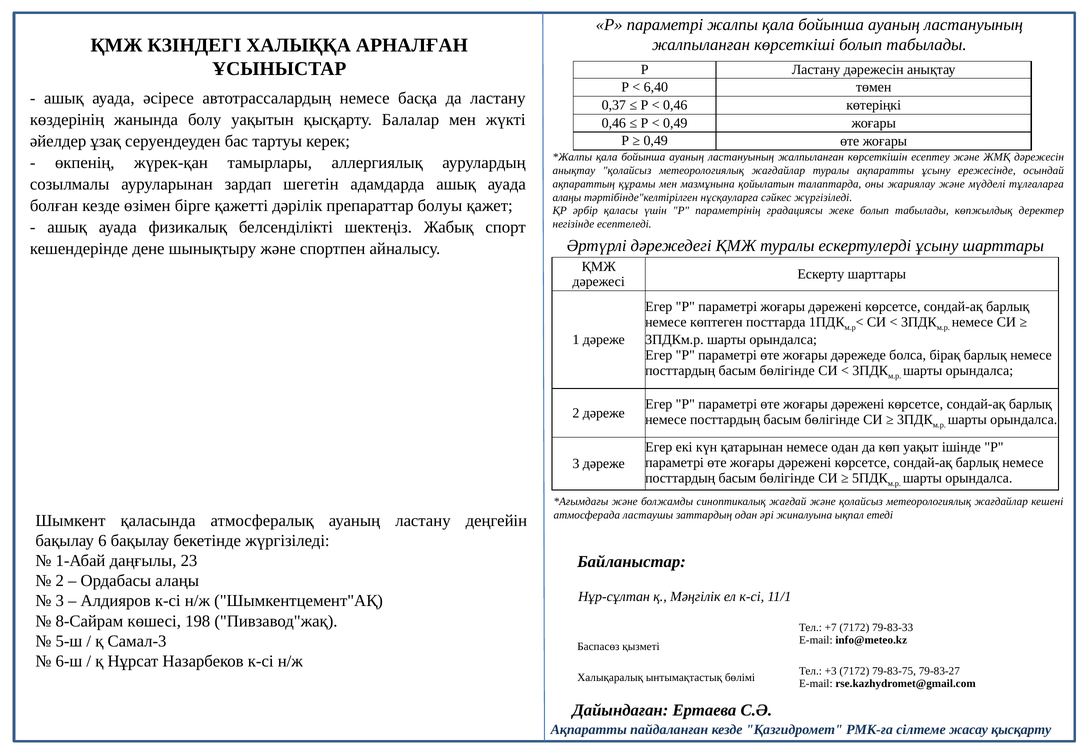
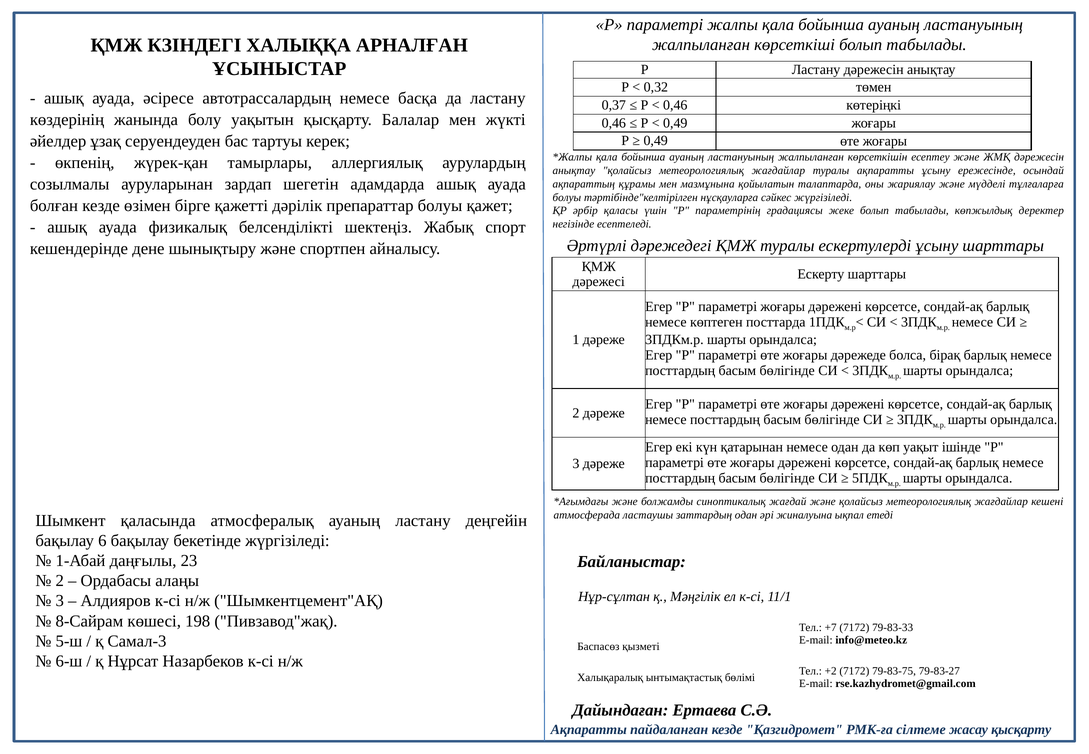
6,40: 6,40 -> 0,32 (656, 87)
алаңы: алаңы -> болуы (567, 197)
+3: +3 -> +2 (831, 671)
